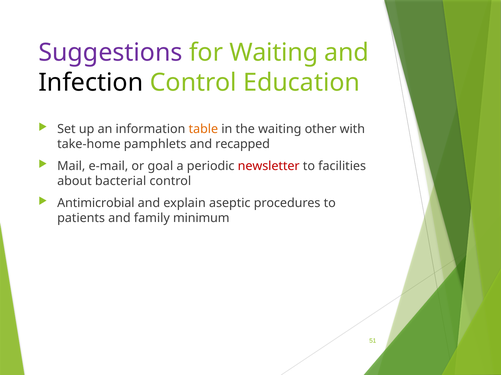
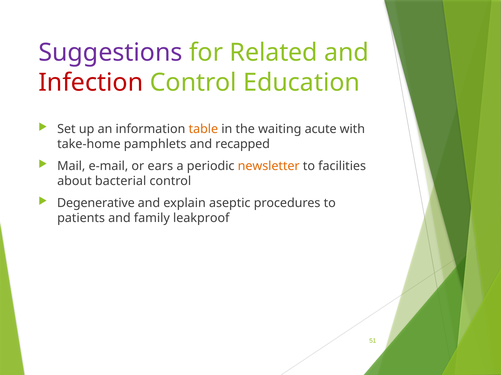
for Waiting: Waiting -> Related (274, 53)
Infection colour: black -> red (91, 83)
other: other -> acute (321, 129)
goal: goal -> ears (160, 166)
newsletter colour: red -> orange (269, 166)
Antimicrobial: Antimicrobial -> Degenerative (96, 203)
minimum: minimum -> leakproof (201, 218)
